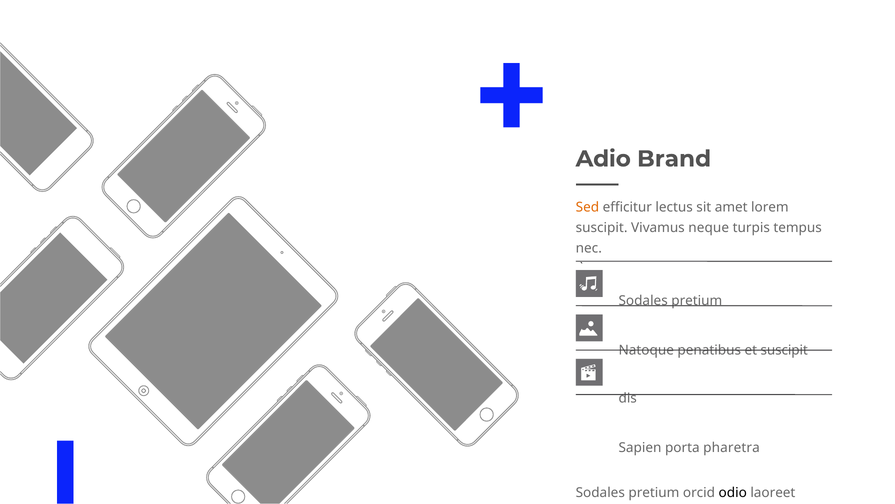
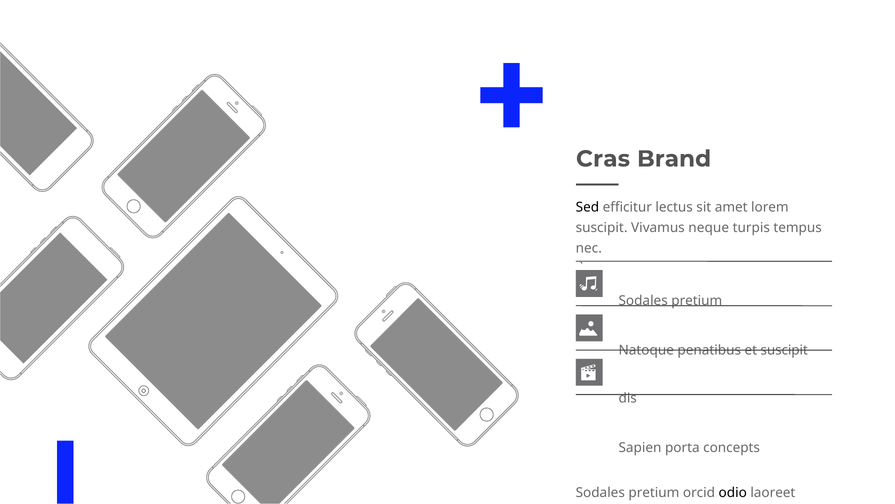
Adio: Adio -> Cras (603, 159)
Sed colour: orange -> black (587, 207)
pharetra: pharetra -> concepts (732, 448)
